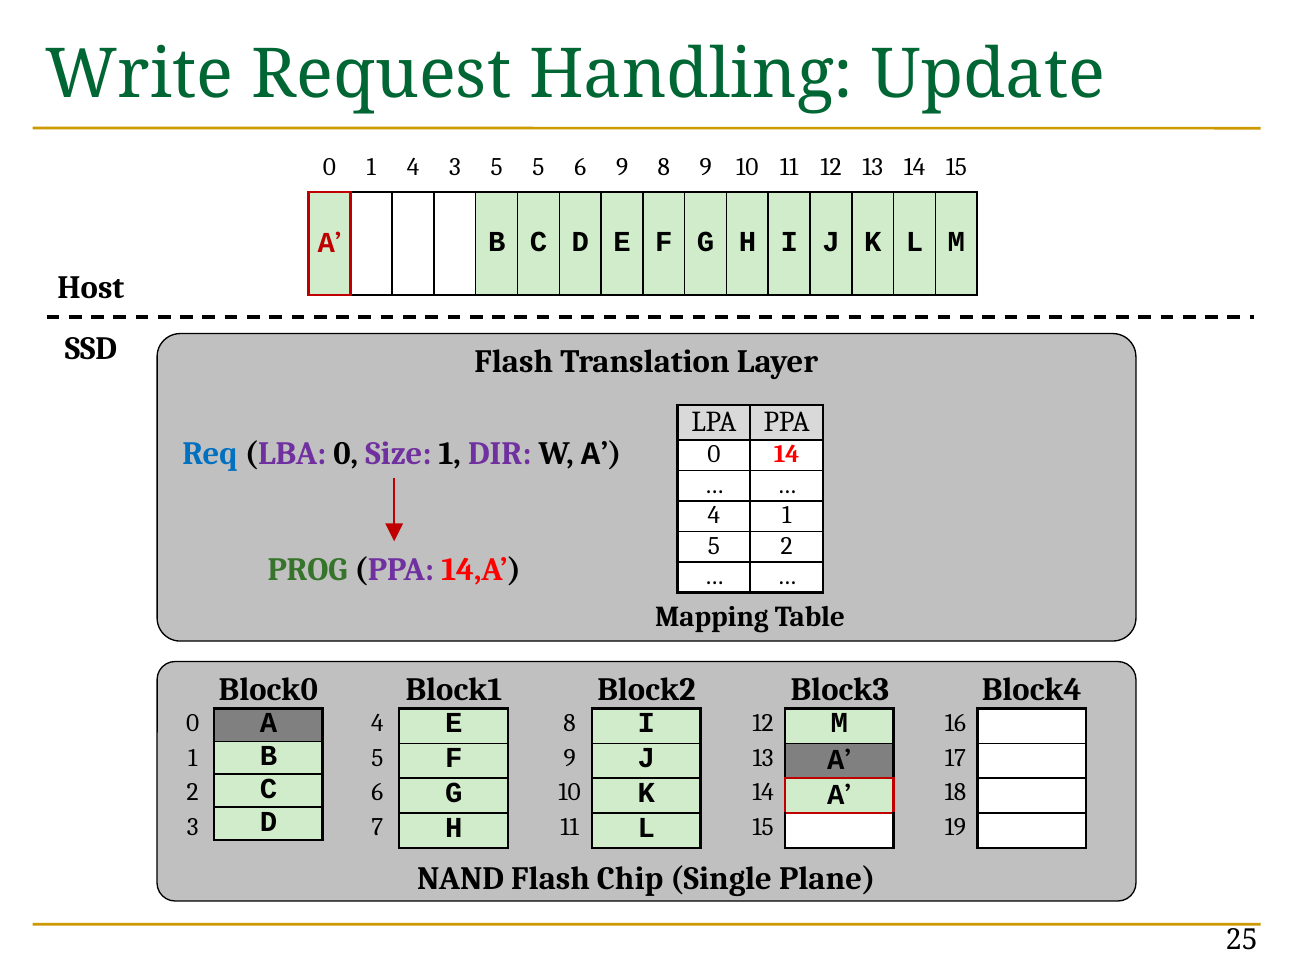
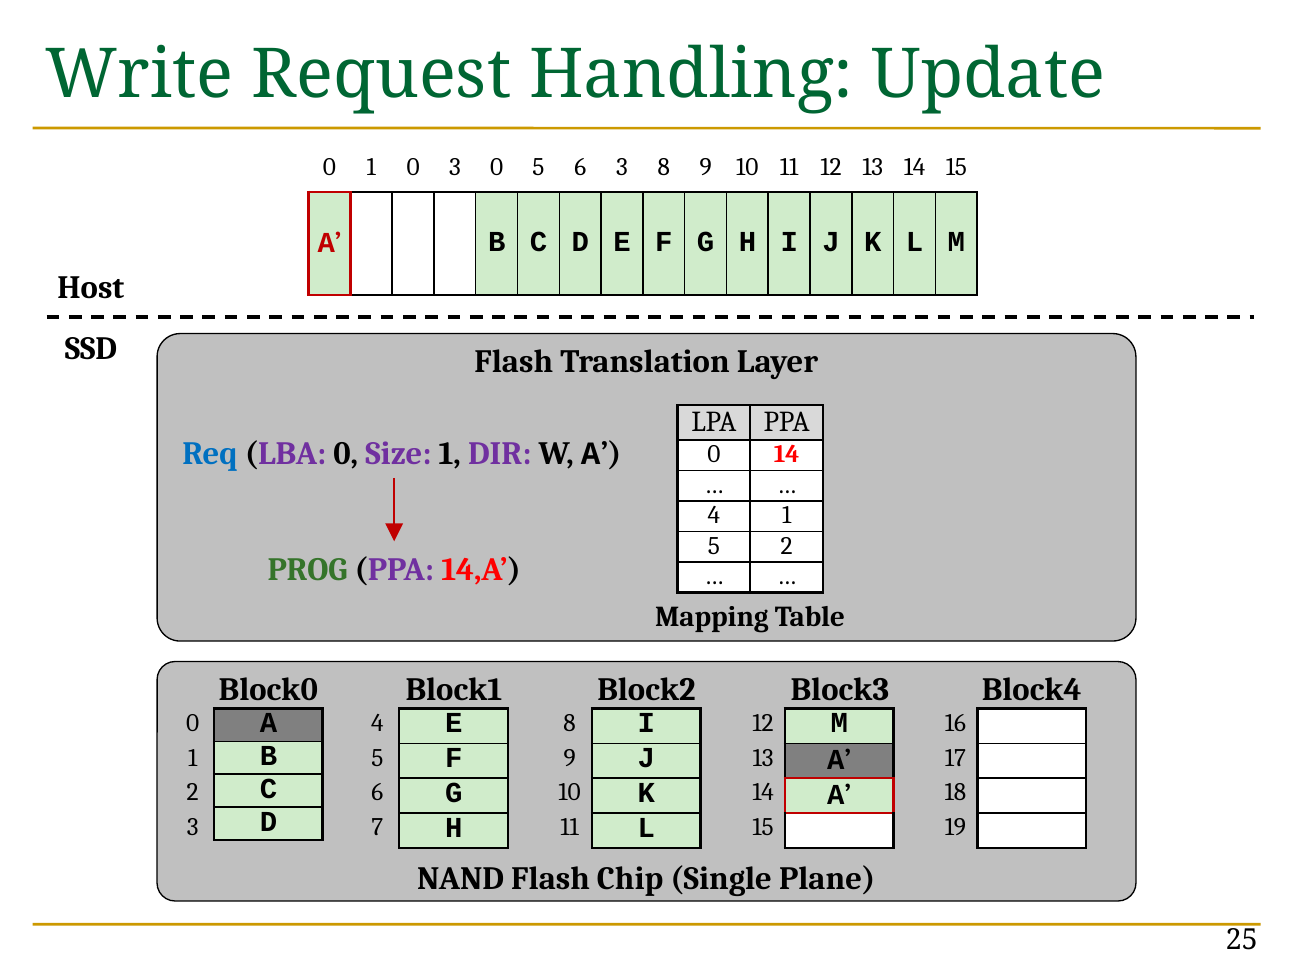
1 4: 4 -> 0 (413, 167)
3 5: 5 -> 0 (497, 167)
6 9: 9 -> 3 (622, 167)
